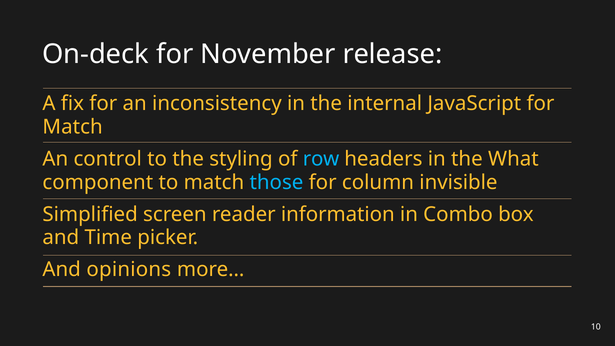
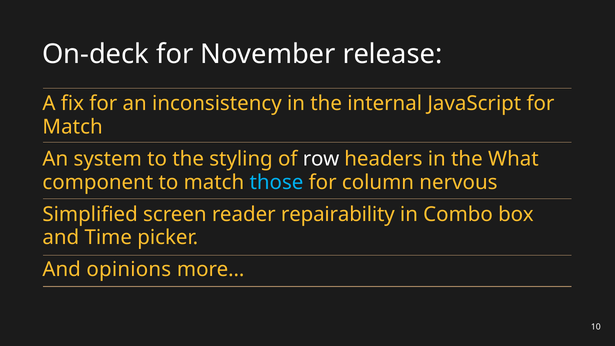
control: control -> system (108, 159)
row colour: light blue -> white (321, 159)
invisible: invisible -> nervous (458, 182)
information: information -> repairability (338, 214)
